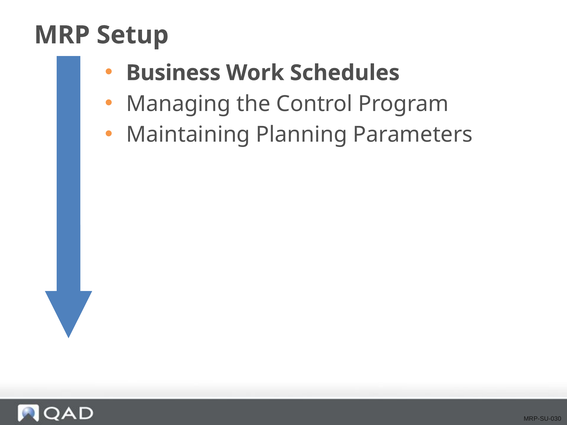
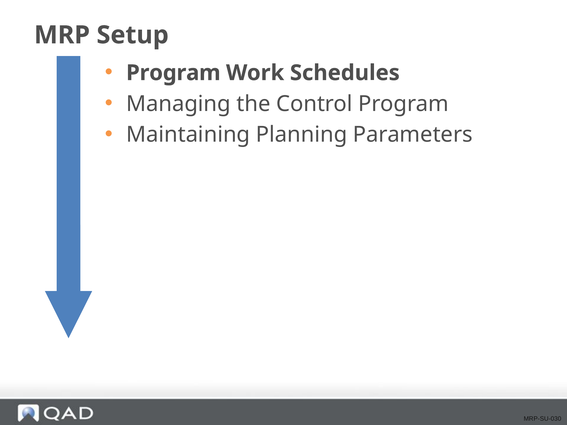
Business: Business -> Program (173, 73)
